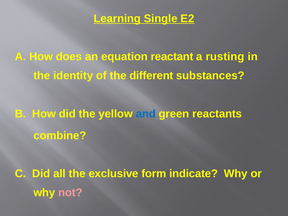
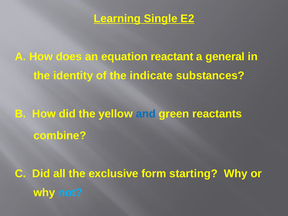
rusting: rusting -> general (225, 57)
different: different -> indicate (151, 76)
indicate: indicate -> starting (194, 174)
not colour: pink -> light blue (70, 193)
